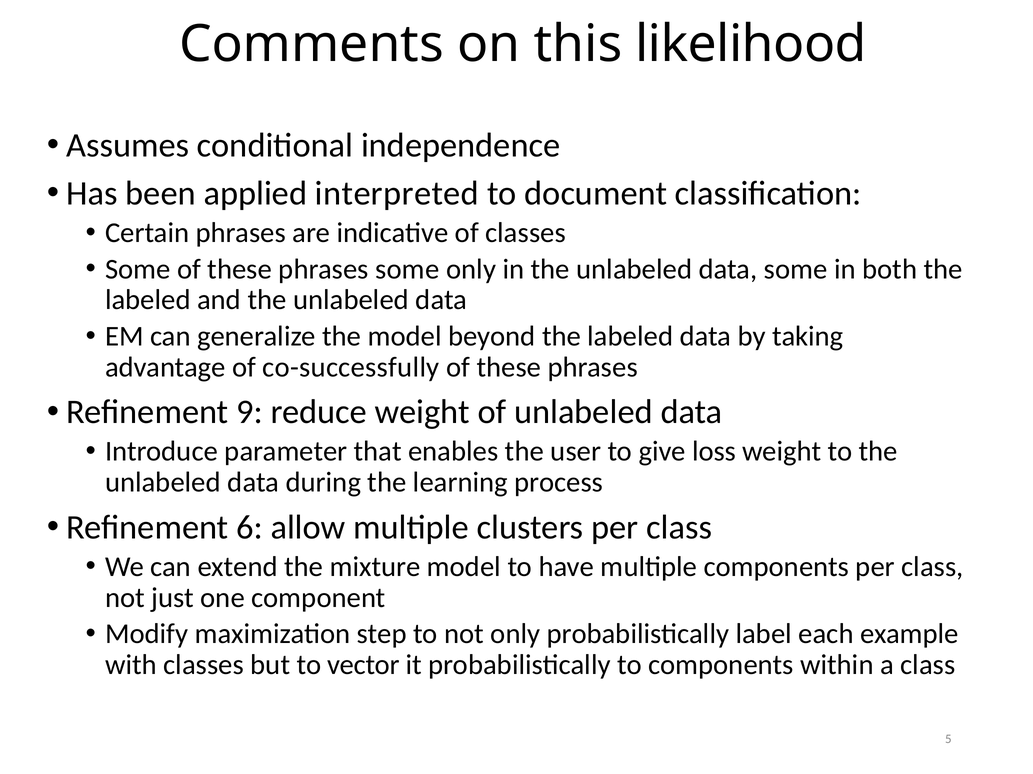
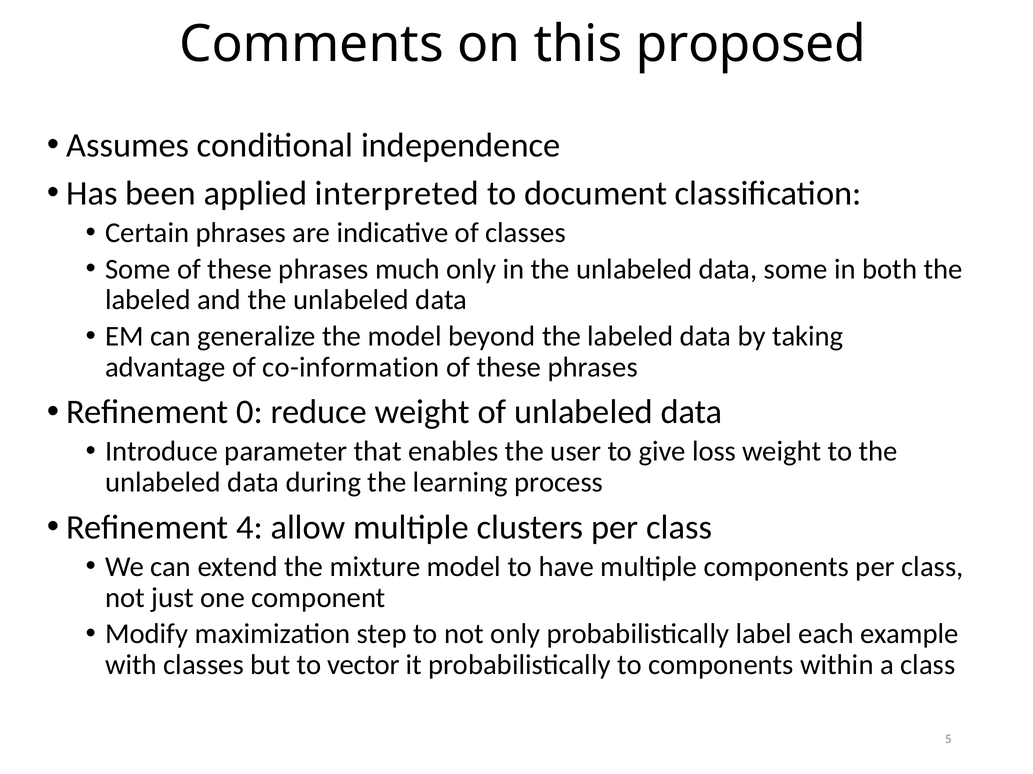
likelihood: likelihood -> proposed (751, 44)
phrases some: some -> much (407, 269)
co-successfully: co-successfully -> co-information (351, 368)
9: 9 -> 0 (249, 412)
6: 6 -> 4 (249, 528)
